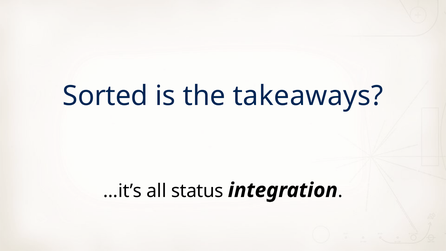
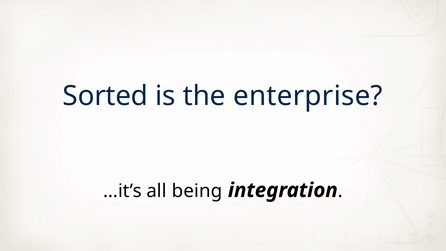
takeaways: takeaways -> enterprise (308, 96)
status: status -> being (197, 191)
